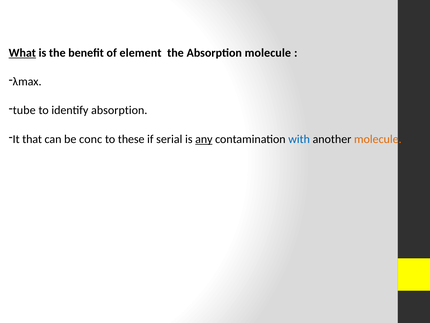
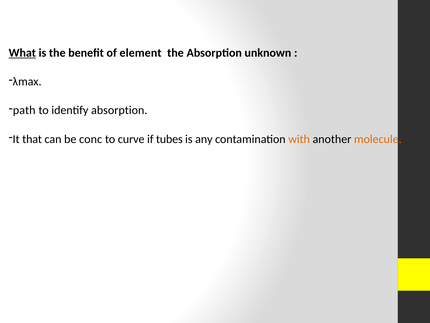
Absorption molecule: molecule -> unknown (268, 53)
tube: tube -> path (24, 110)
these: these -> curve (131, 139)
serial: serial -> tubes (169, 139)
any underline: present -> none (204, 139)
with colour: blue -> orange (299, 139)
